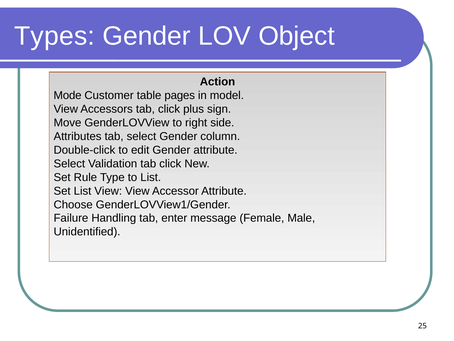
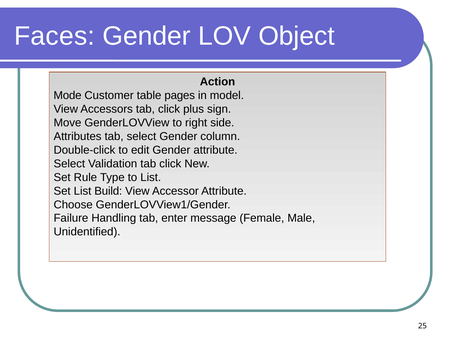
Types: Types -> Faces (55, 36)
List View: View -> Build (108, 191)
